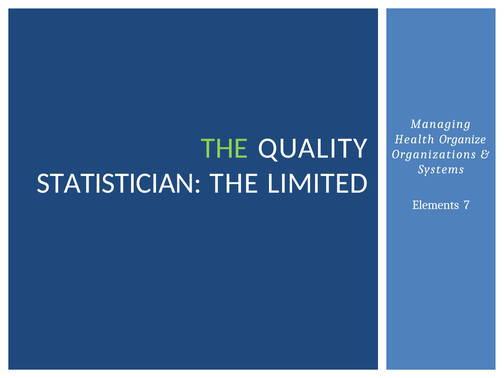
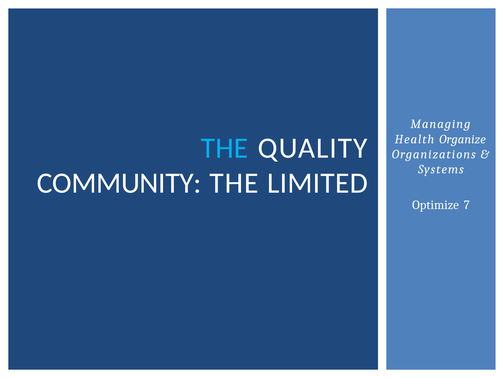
THE colour: light green -> light blue (225, 148)
STATISTICIAN: STATISTICIAN -> COMMUNITY (119, 183)
Elements: Elements -> Optimize (436, 205)
